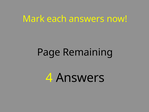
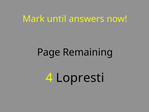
each: each -> until (57, 19)
4 Answers: Answers -> Lopresti (80, 78)
